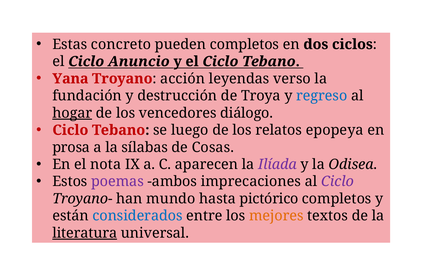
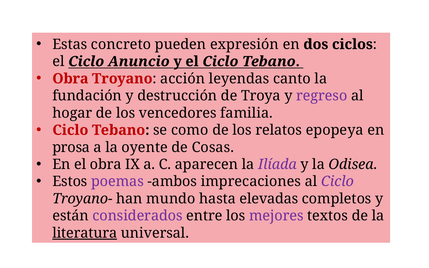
pueden completos: completos -> expresión (244, 44)
Yana: Yana -> Obra (70, 79)
verso: verso -> canto (292, 79)
regreso colour: blue -> purple (322, 96)
hogar underline: present -> none (72, 113)
diálogo: diálogo -> familia (247, 113)
luego: luego -> como (190, 130)
sílabas: sílabas -> oyente (145, 147)
el nota: nota -> obra (106, 165)
pictórico: pictórico -> elevadas (269, 199)
considerados colour: blue -> purple (137, 216)
mejores colour: orange -> purple (276, 216)
